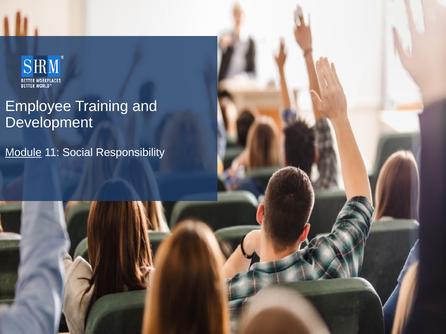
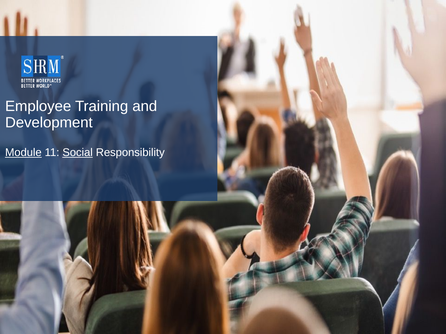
Social underline: none -> present (78, 153)
